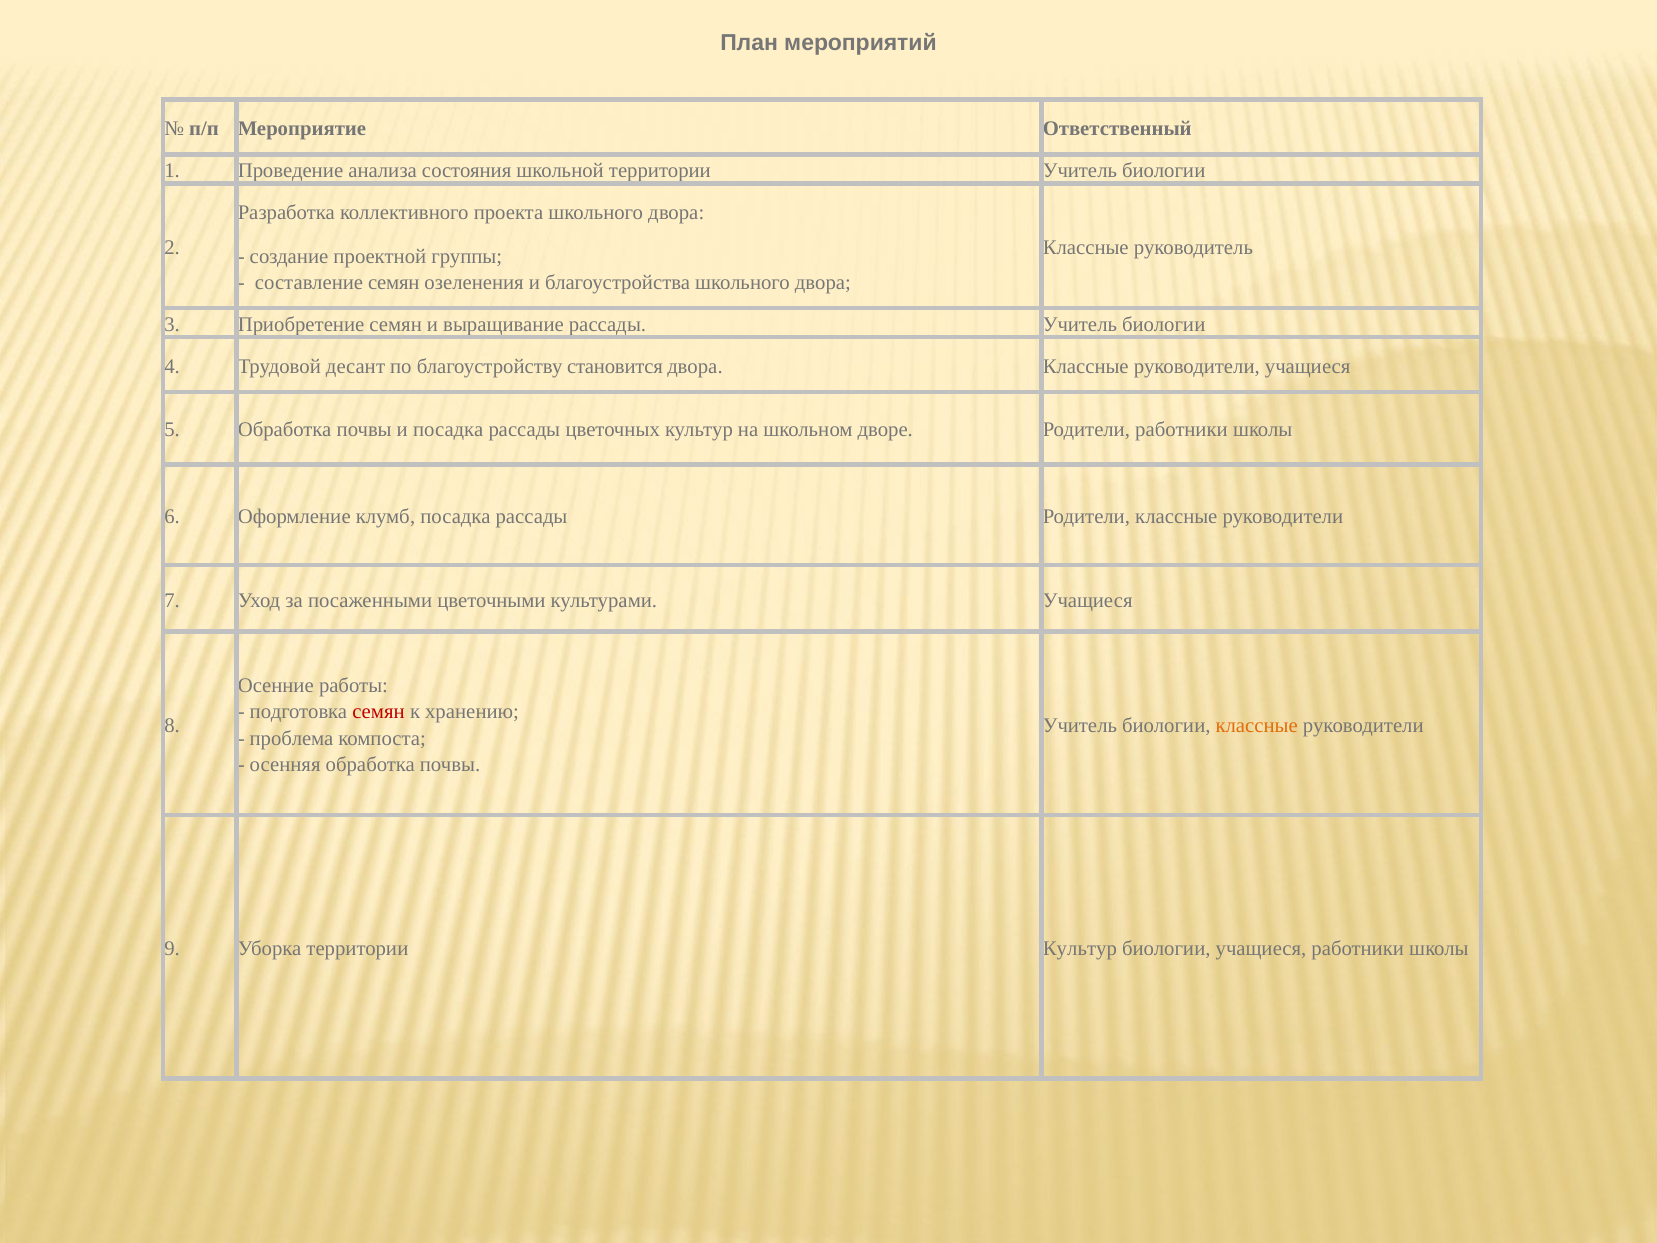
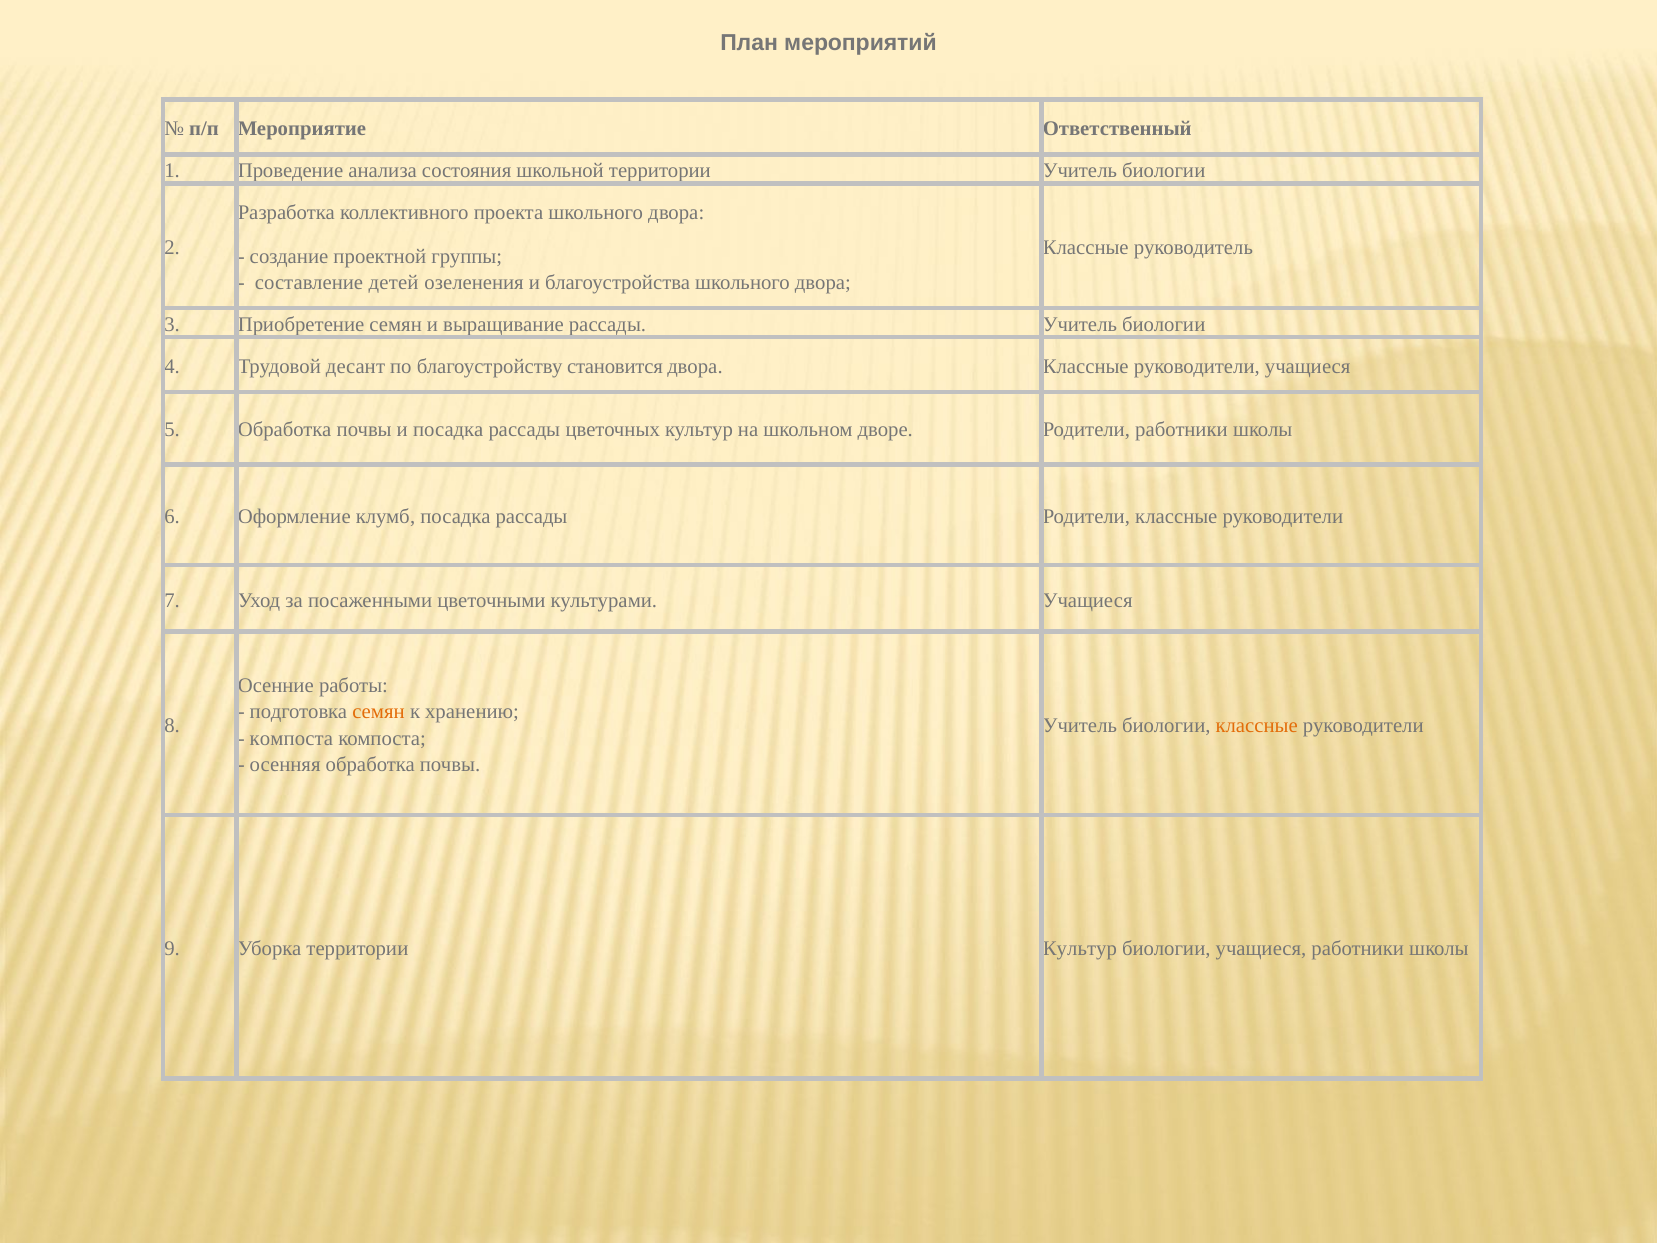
составление семян: семян -> детей (394, 283)
семян colour: red -> orange (379, 712)
проблема: проблема -> компоста (291, 738)
